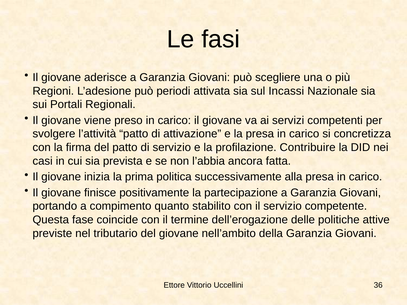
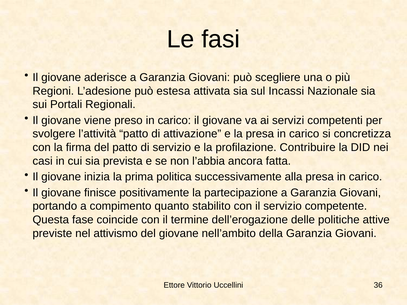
periodi: periodi -> estesa (173, 91)
tributario: tributario -> attivismo (116, 234)
